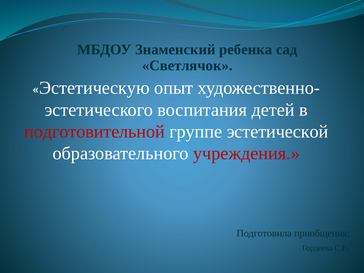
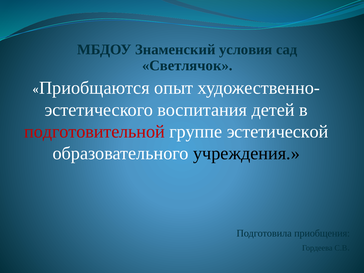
ребенка: ребенка -> условия (246, 50)
Эстетическую: Эстетическую -> Приобщаются (94, 88)
учреждения colour: red -> black (246, 153)
